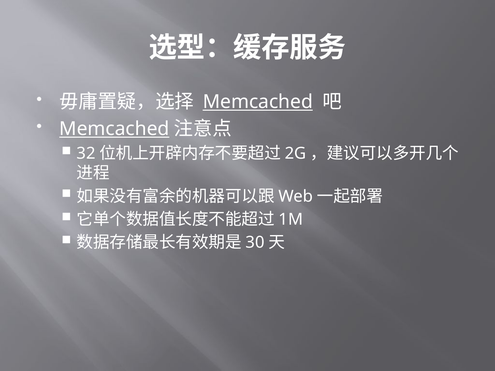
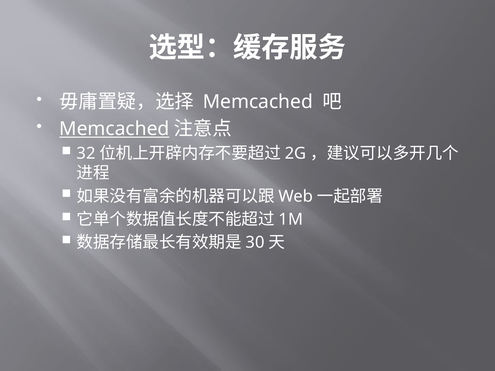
Memcached underline: present -> none (258, 102)
